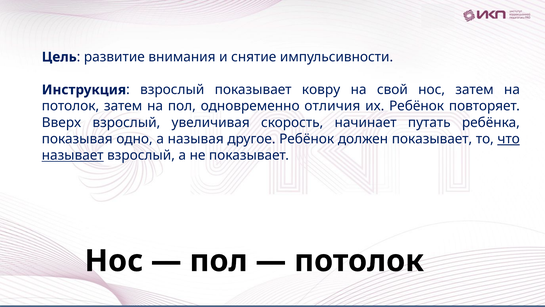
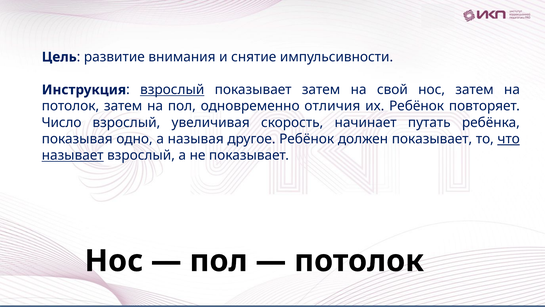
взрослый underline: none -> present (172, 90)
показывает ковру: ковру -> затем (321, 90)
Вверх: Вверх -> Число (61, 122)
